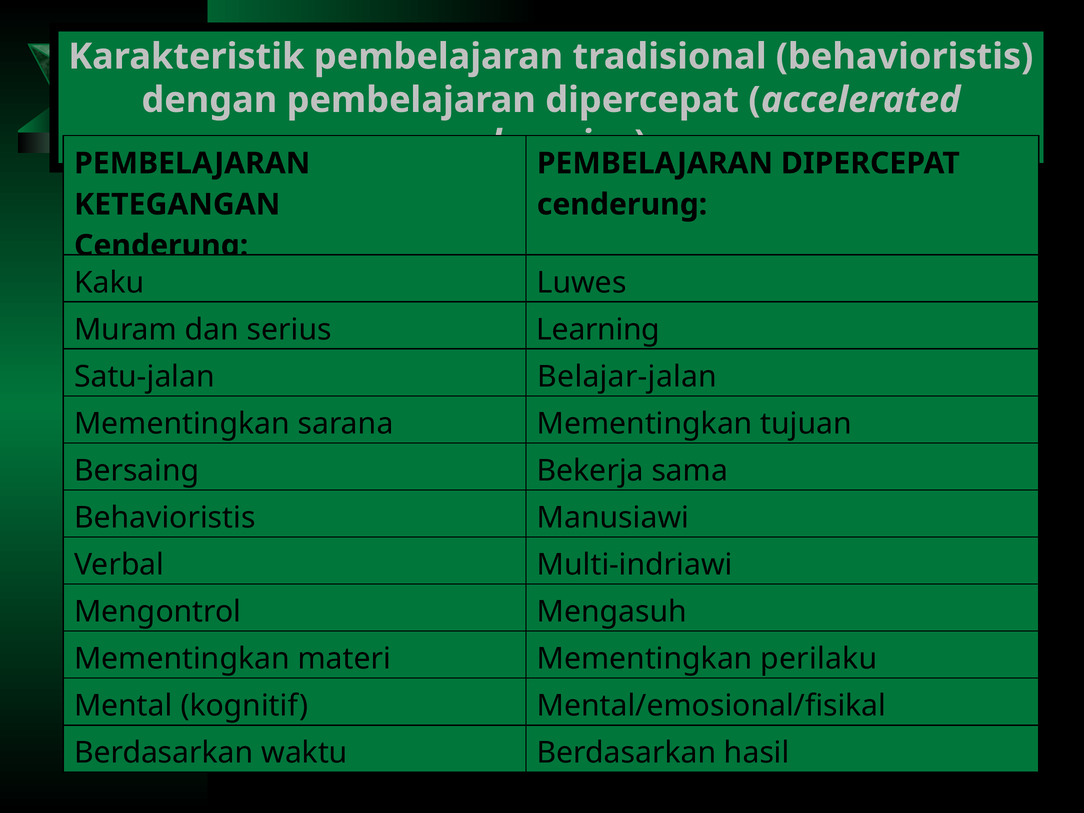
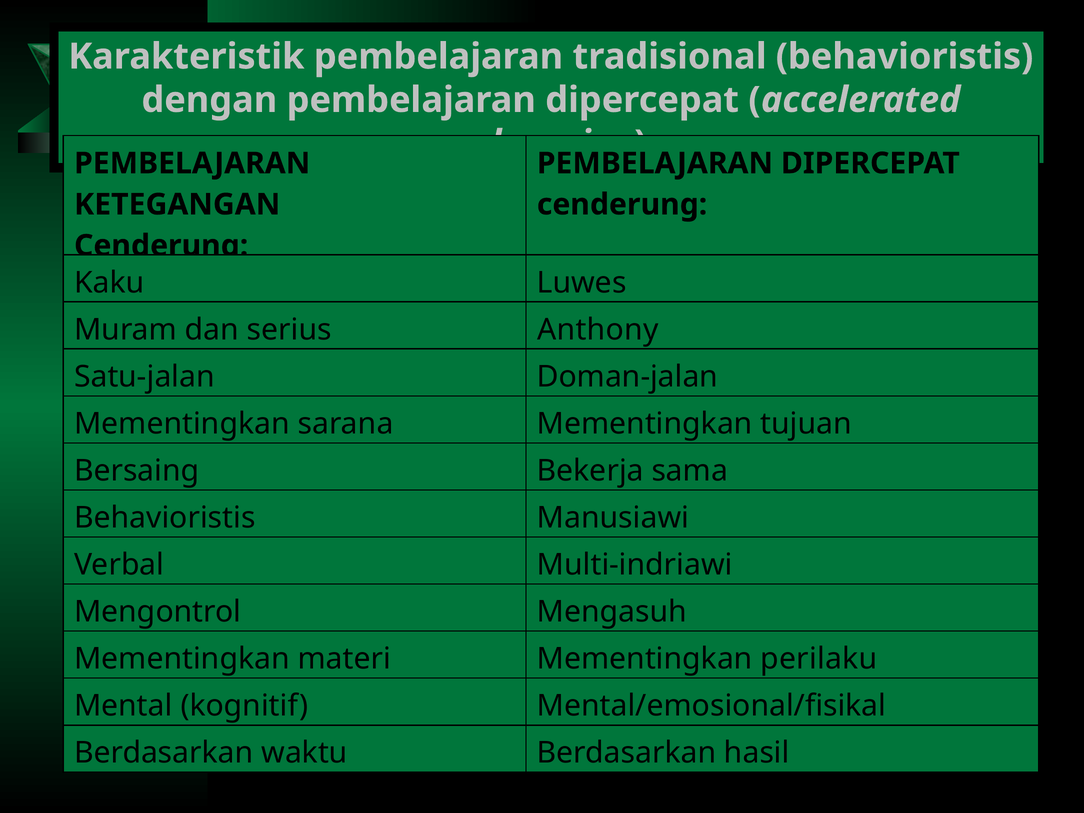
serius Learning: Learning -> Anthony (598, 330)
Belajar-jalan: Belajar-jalan -> Doman-jalan (627, 377)
